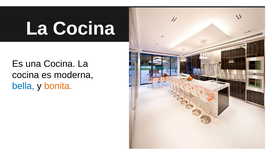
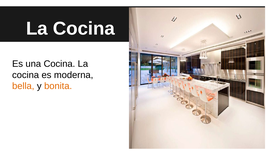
bella colour: blue -> orange (23, 86)
